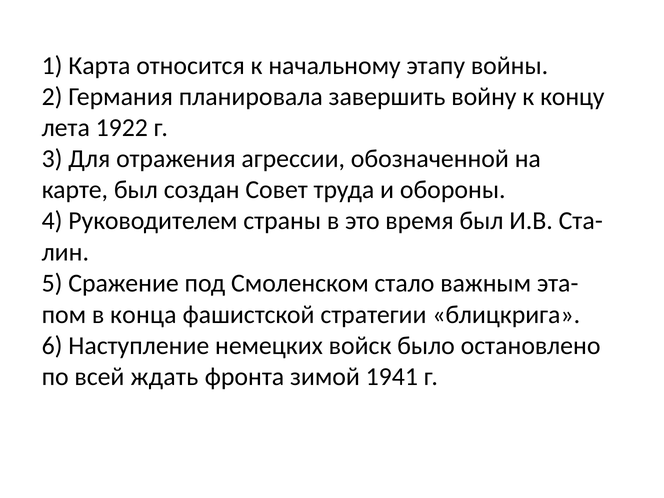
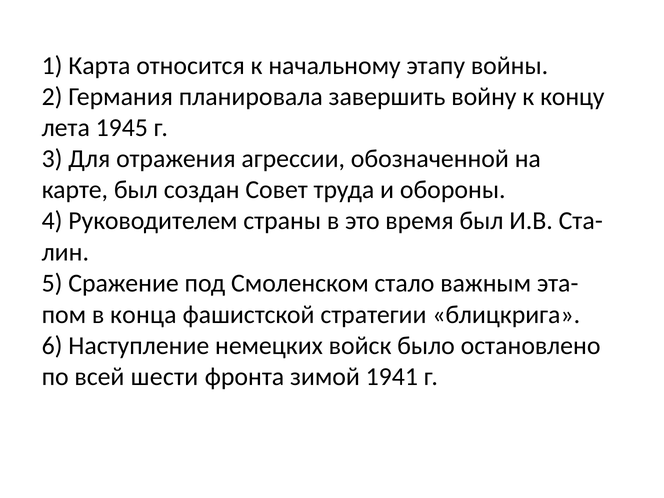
1922: 1922 -> 1945 (122, 128)
ждать: ждать -> шести (164, 377)
